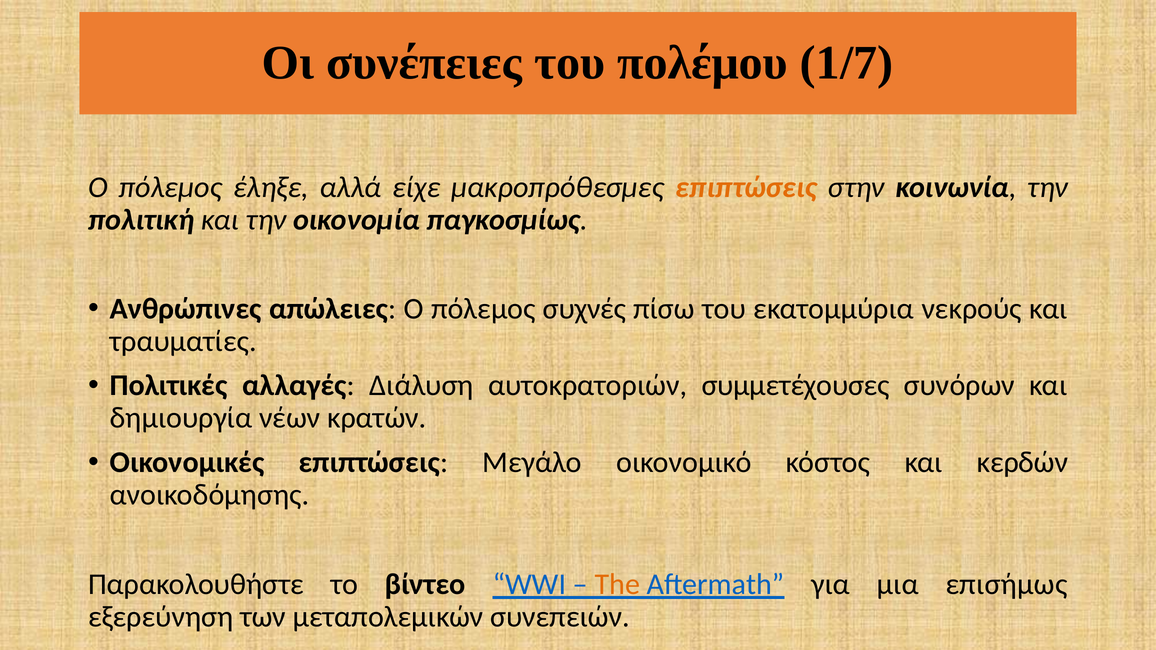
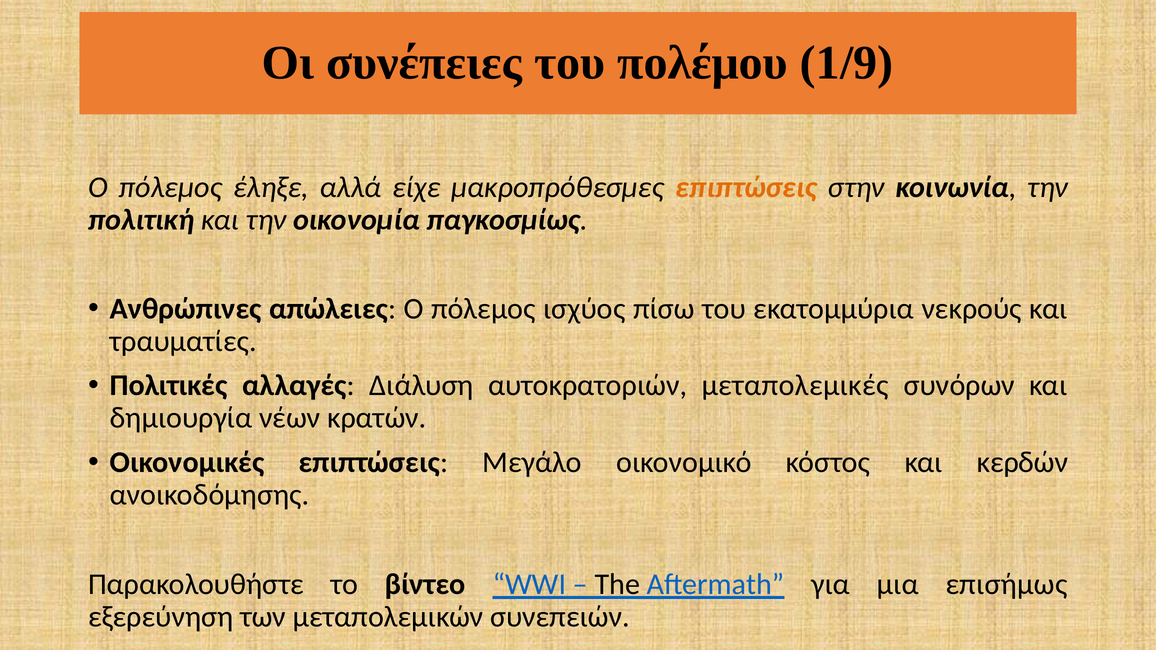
1/7: 1/7 -> 1/9 (847, 63)
συχνές: συχνές -> ισχύος (584, 309)
συμμετέχουσες: συμμετέχουσες -> μεταπολεμικές (795, 386)
The colour: orange -> black (617, 585)
